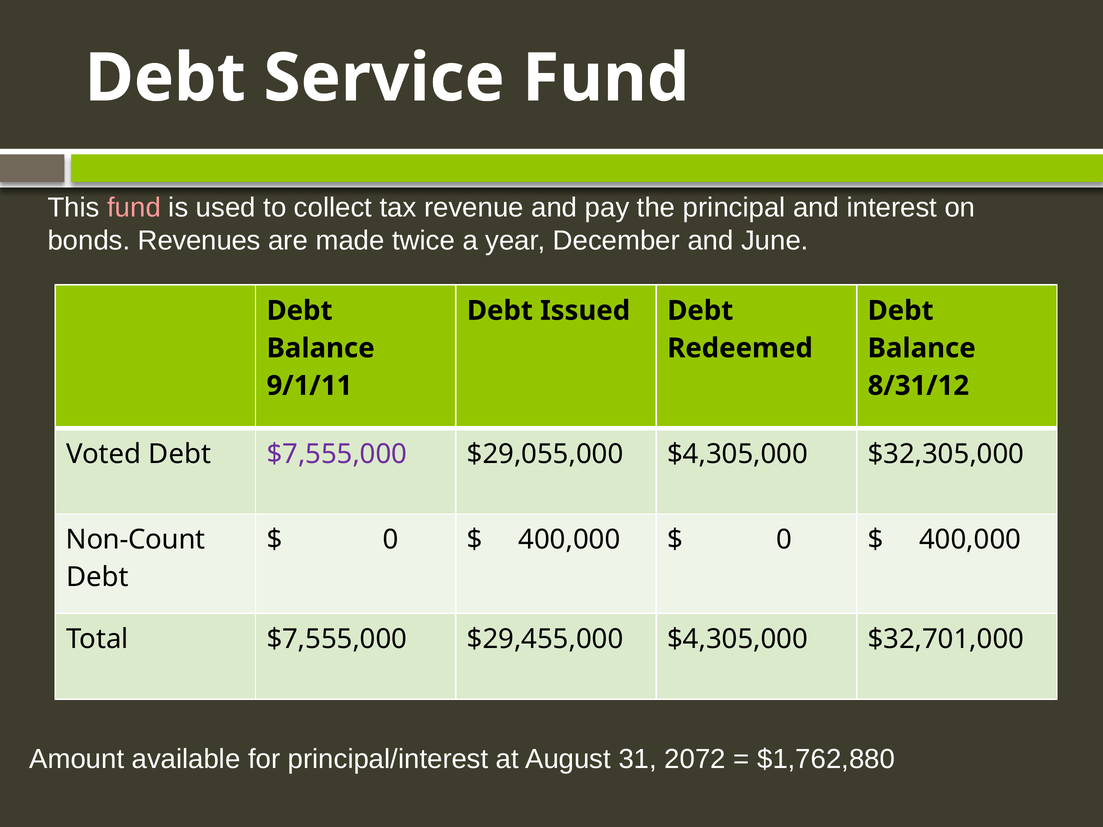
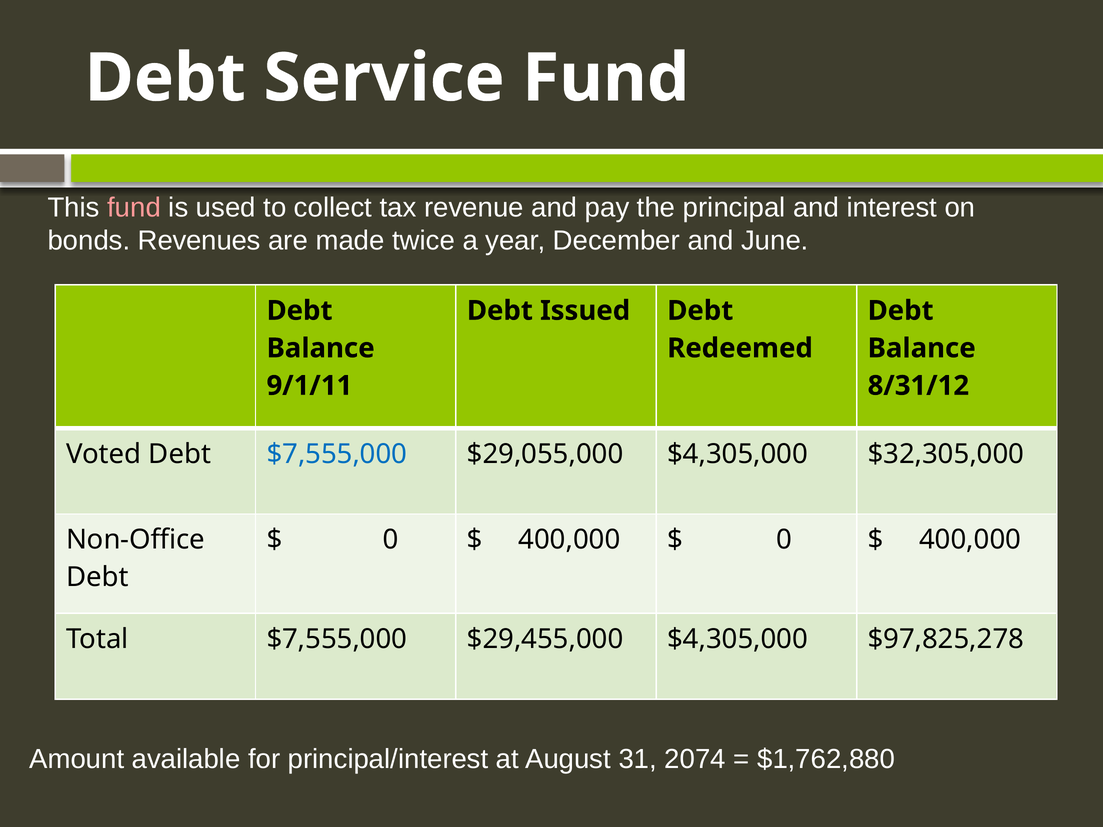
$7,555,000 colour: purple -> blue (337, 454)
Non-Count: Non-Count -> Non-Office (136, 540)
$32,701,000: $32,701,000 -> $97,825,278 (946, 639)
2072: 2072 -> 2074 (695, 759)
